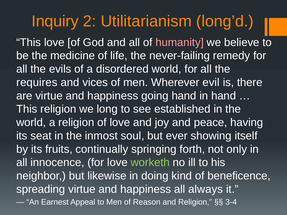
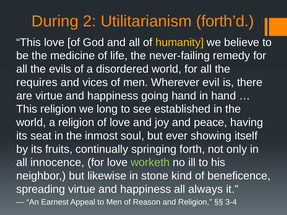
Inquiry: Inquiry -> During (55, 21)
long’d: long’d -> forth’d (225, 21)
humanity colour: pink -> yellow (180, 42)
doing: doing -> stone (155, 176)
